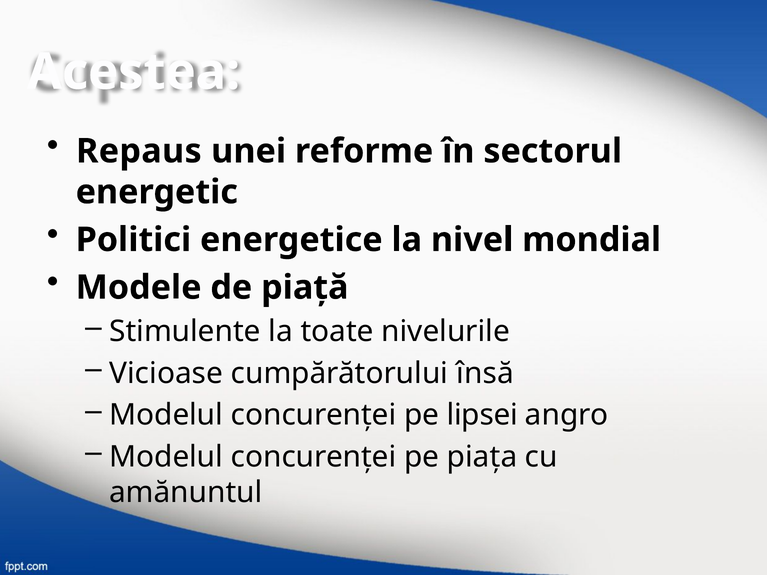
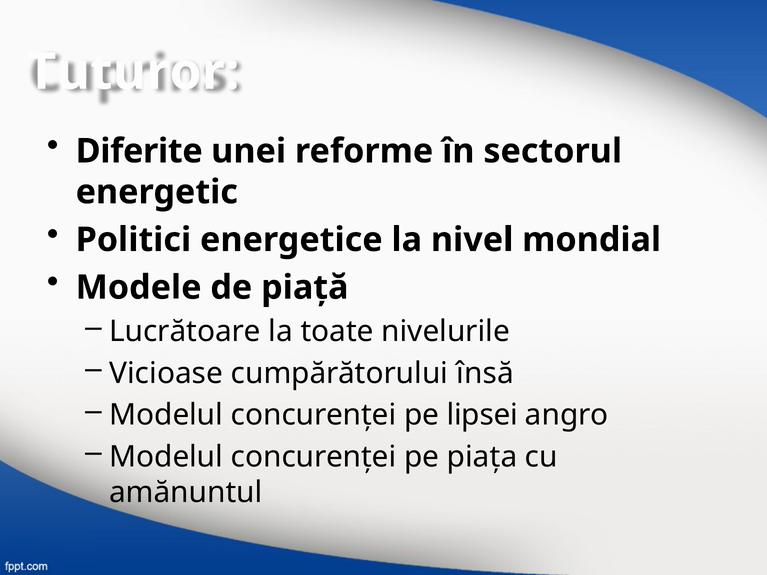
Acestea: Acestea -> Tuturor (133, 72)
Repaus: Repaus -> Diferite (139, 151)
Stimulente: Stimulente -> Lucrătoare (185, 332)
